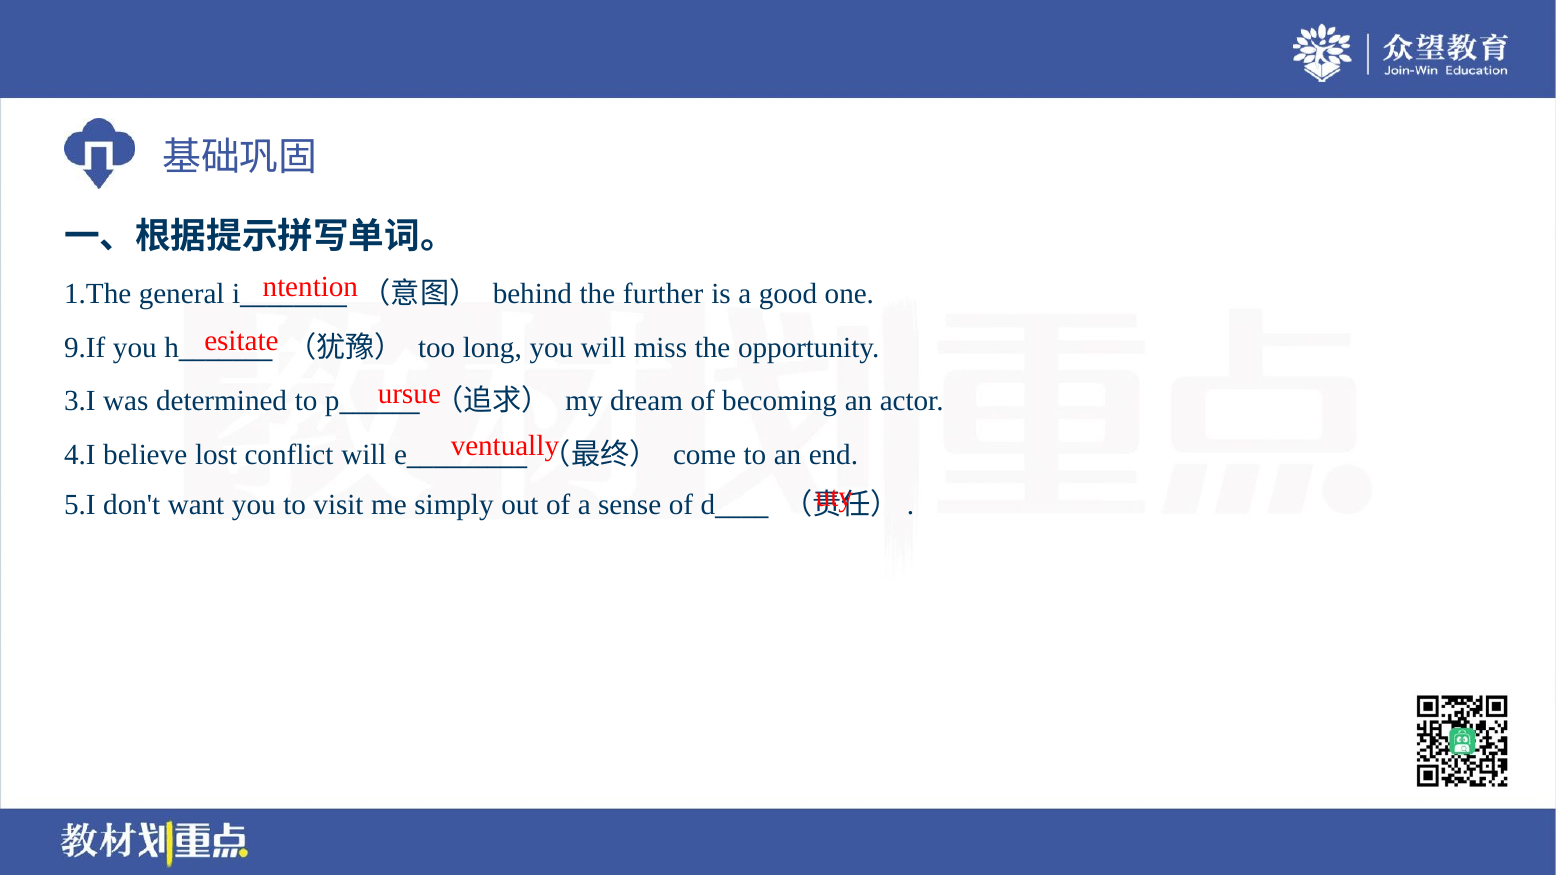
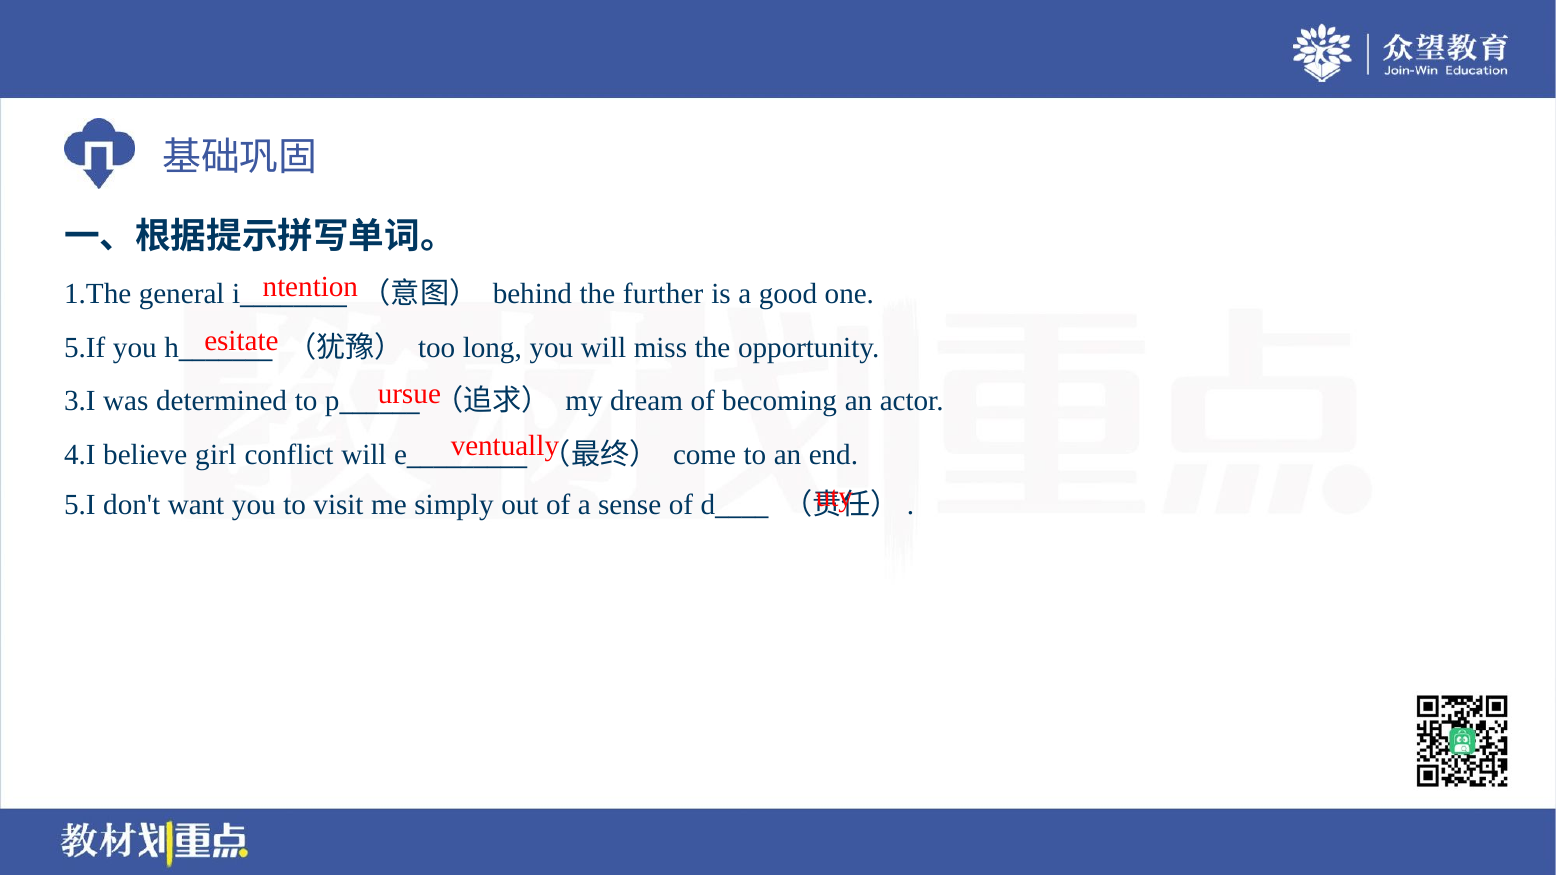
9.If: 9.If -> 5.If (85, 348)
lost: lost -> girl (216, 455)
